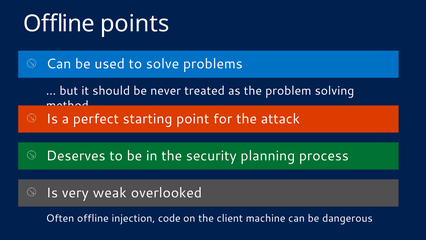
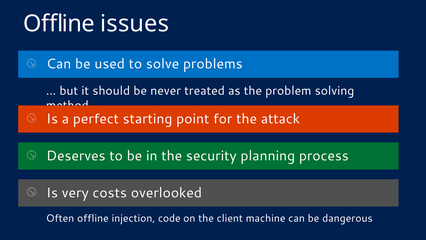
points: points -> issues (135, 24)
weak: weak -> costs (110, 192)
